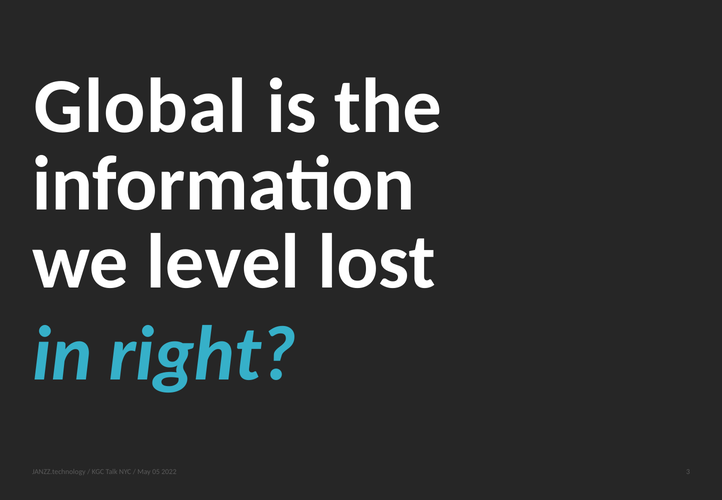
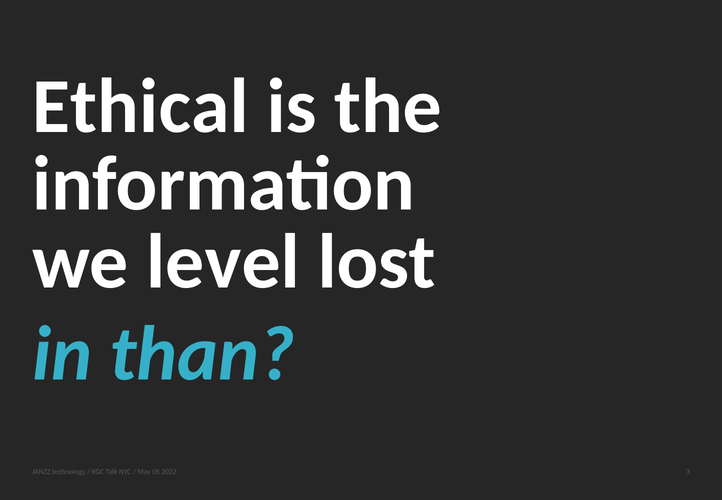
Global: Global -> Ethical (141, 106)
right: right -> than (202, 354)
